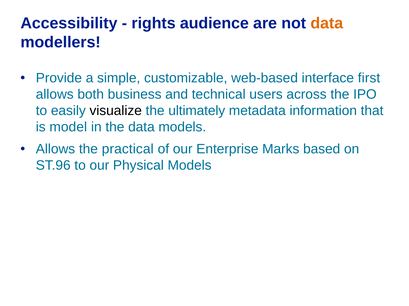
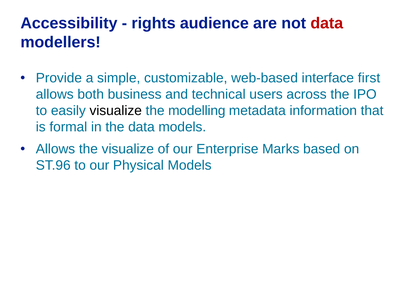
data colour: orange -> red (327, 23)
ultimately: ultimately -> modelling (197, 111)
model: model -> formal (68, 127)
the practical: practical -> visualize (128, 149)
